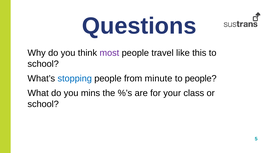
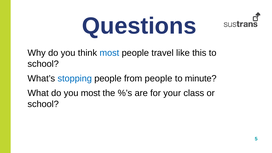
most colour: purple -> blue (109, 53)
from minute: minute -> people (159, 78)
to people: people -> minute (201, 78)
you mins: mins -> most (91, 93)
